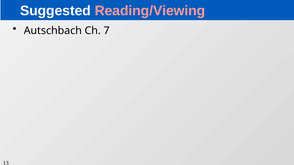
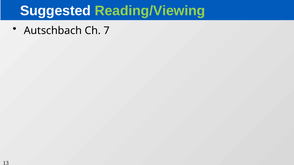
Reading/Viewing colour: pink -> light green (150, 11)
